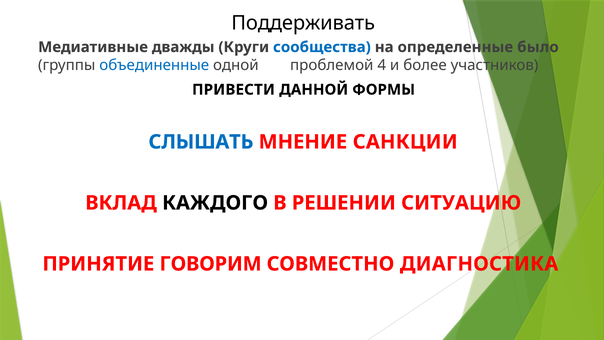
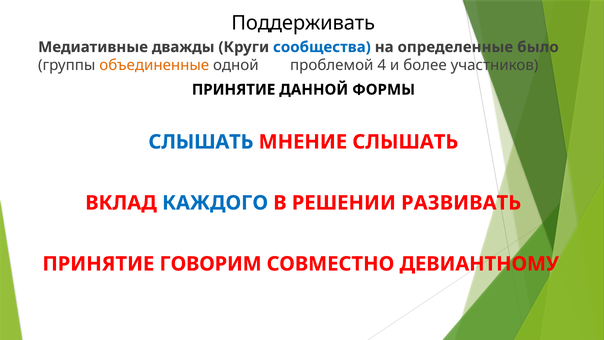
объединенные colour: blue -> orange (154, 65)
ПРИВЕСТИ: ПРИВЕСТИ -> ПРИНЯТИЕ (234, 90)
МНЕНИЕ САНКЦИИ: САНКЦИИ -> СЛЫШАТЬ (405, 142)
КАЖДОГО colour: black -> blue (215, 203)
СИТУАЦИЮ: СИТУАЦИЮ -> РАЗВИВАТЬ (461, 203)
ДИАГНОСТИКА: ДИАГНОСТИКА -> ДЕВИАНТНОМУ (479, 264)
